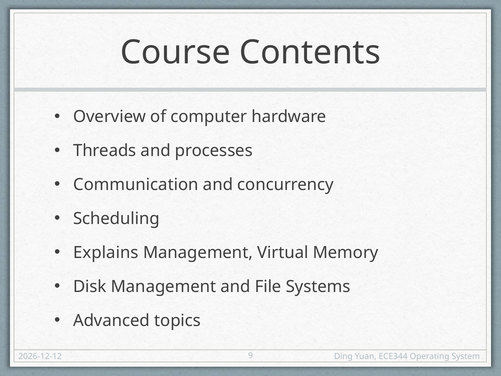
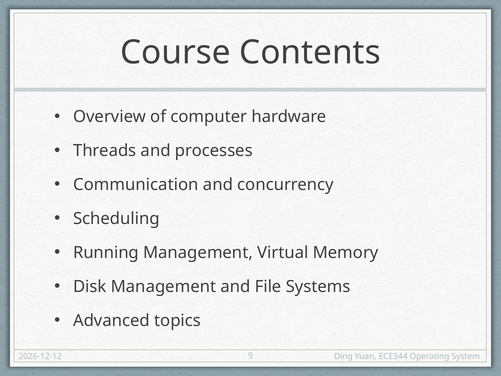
Explains: Explains -> Running (106, 253)
